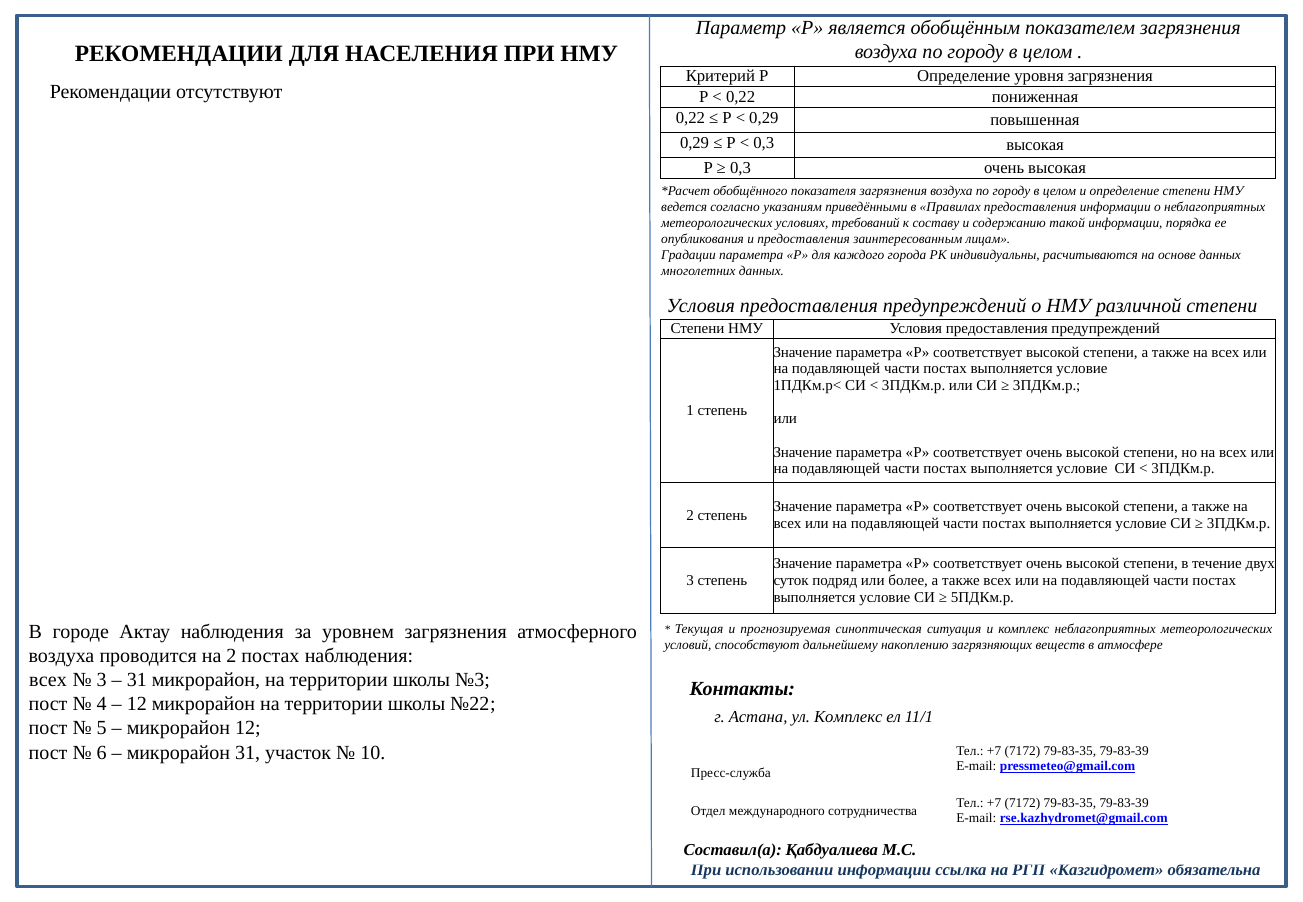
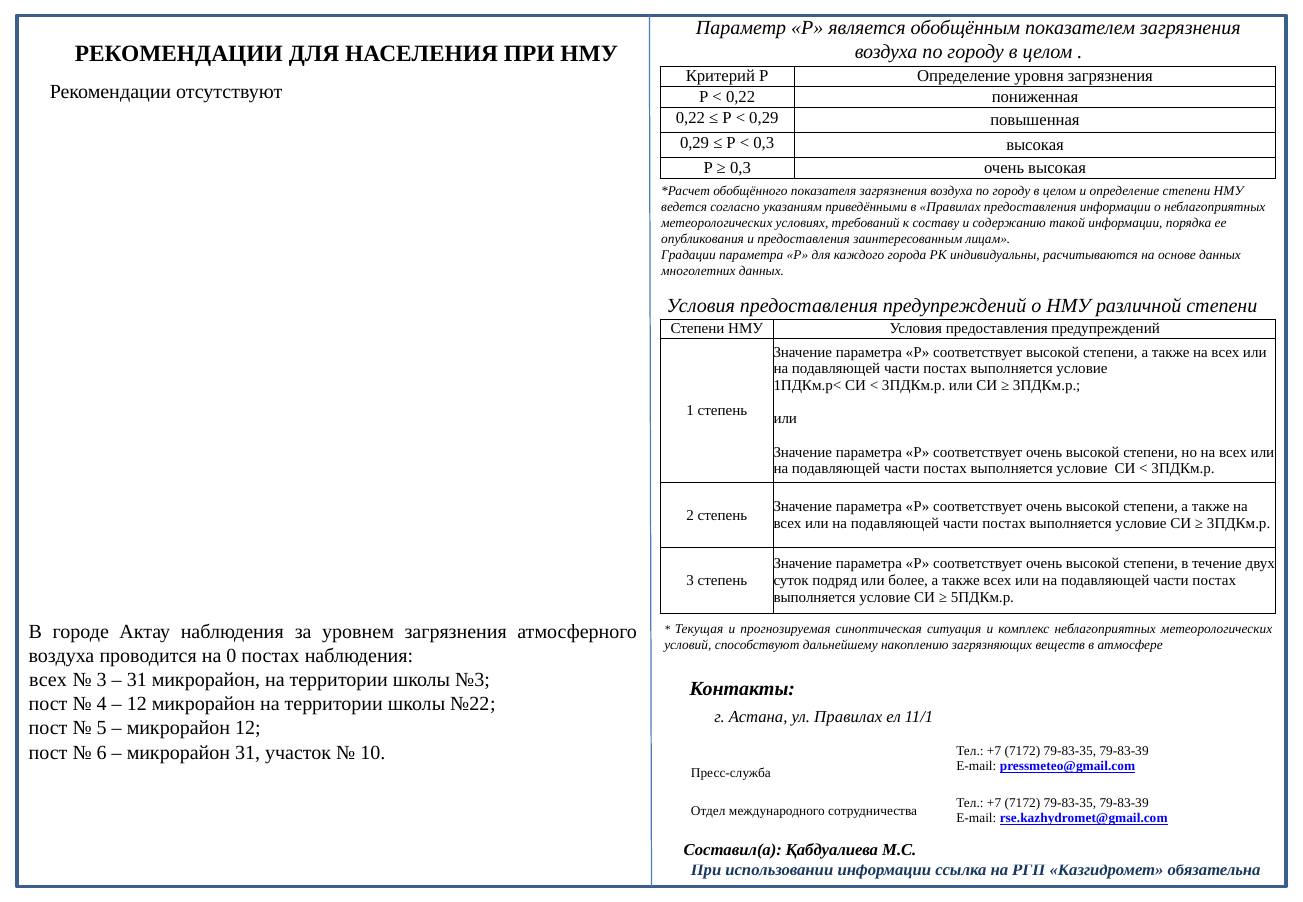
на 2: 2 -> 0 (231, 656)
ул Комплекс: Комплекс -> Правилах (848, 717)
